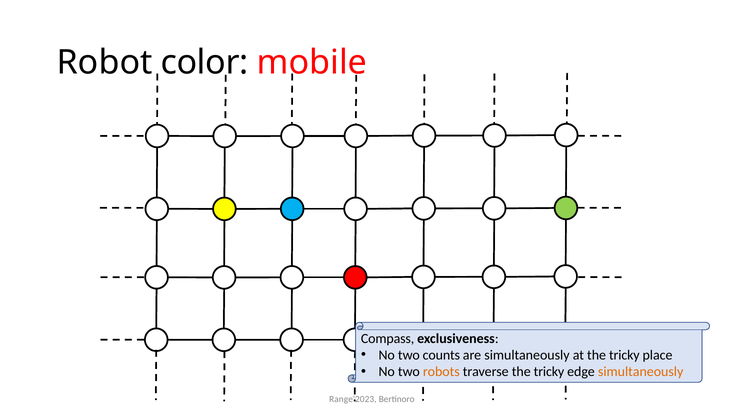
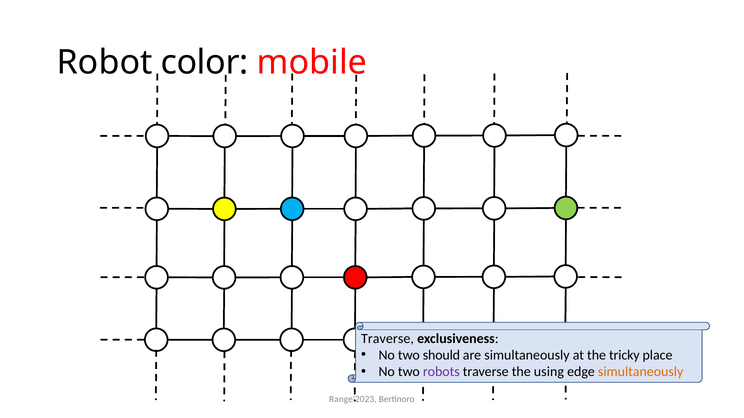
Compass: Compass -> Traverse (388, 339)
counts: counts -> should (441, 356)
robots colour: orange -> purple (441, 372)
traverse the tricky: tricky -> using (549, 372)
